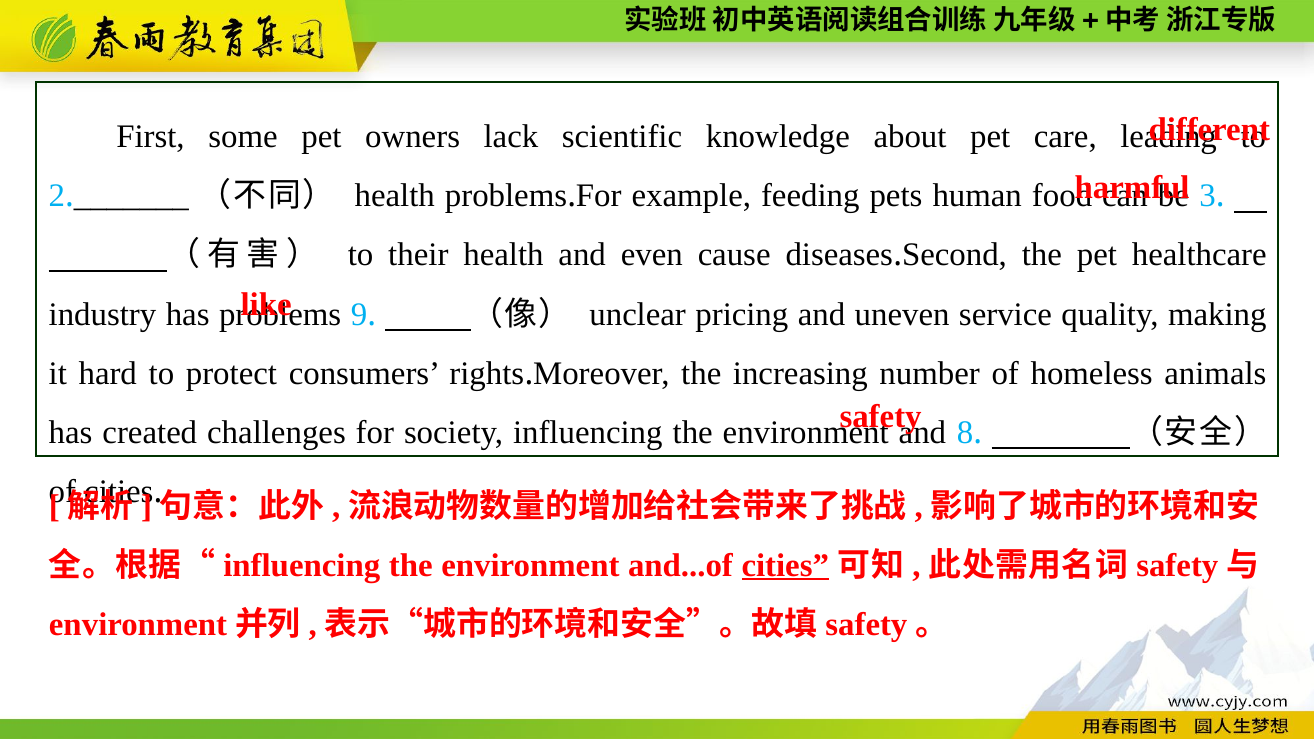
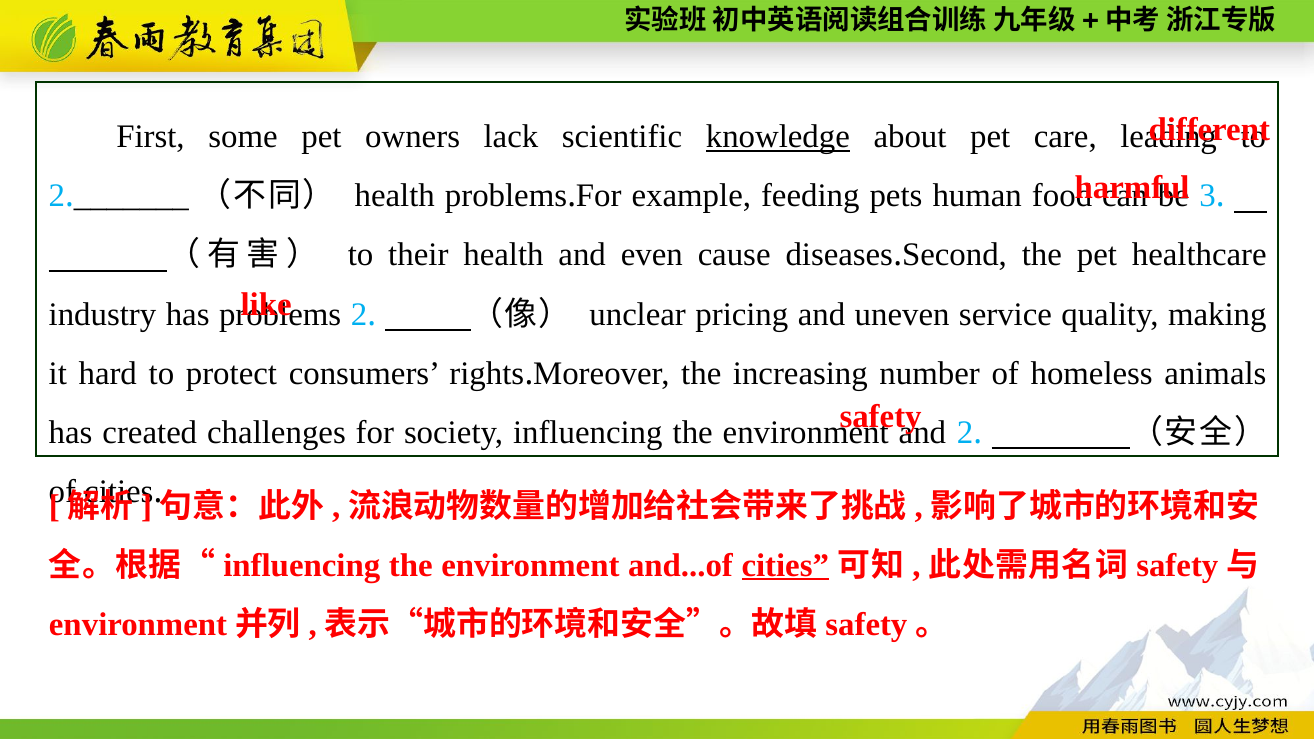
knowledge underline: none -> present (778, 137)
9: 9 -> 2 (359, 314)
and 8: 8 -> 2 (965, 433)
